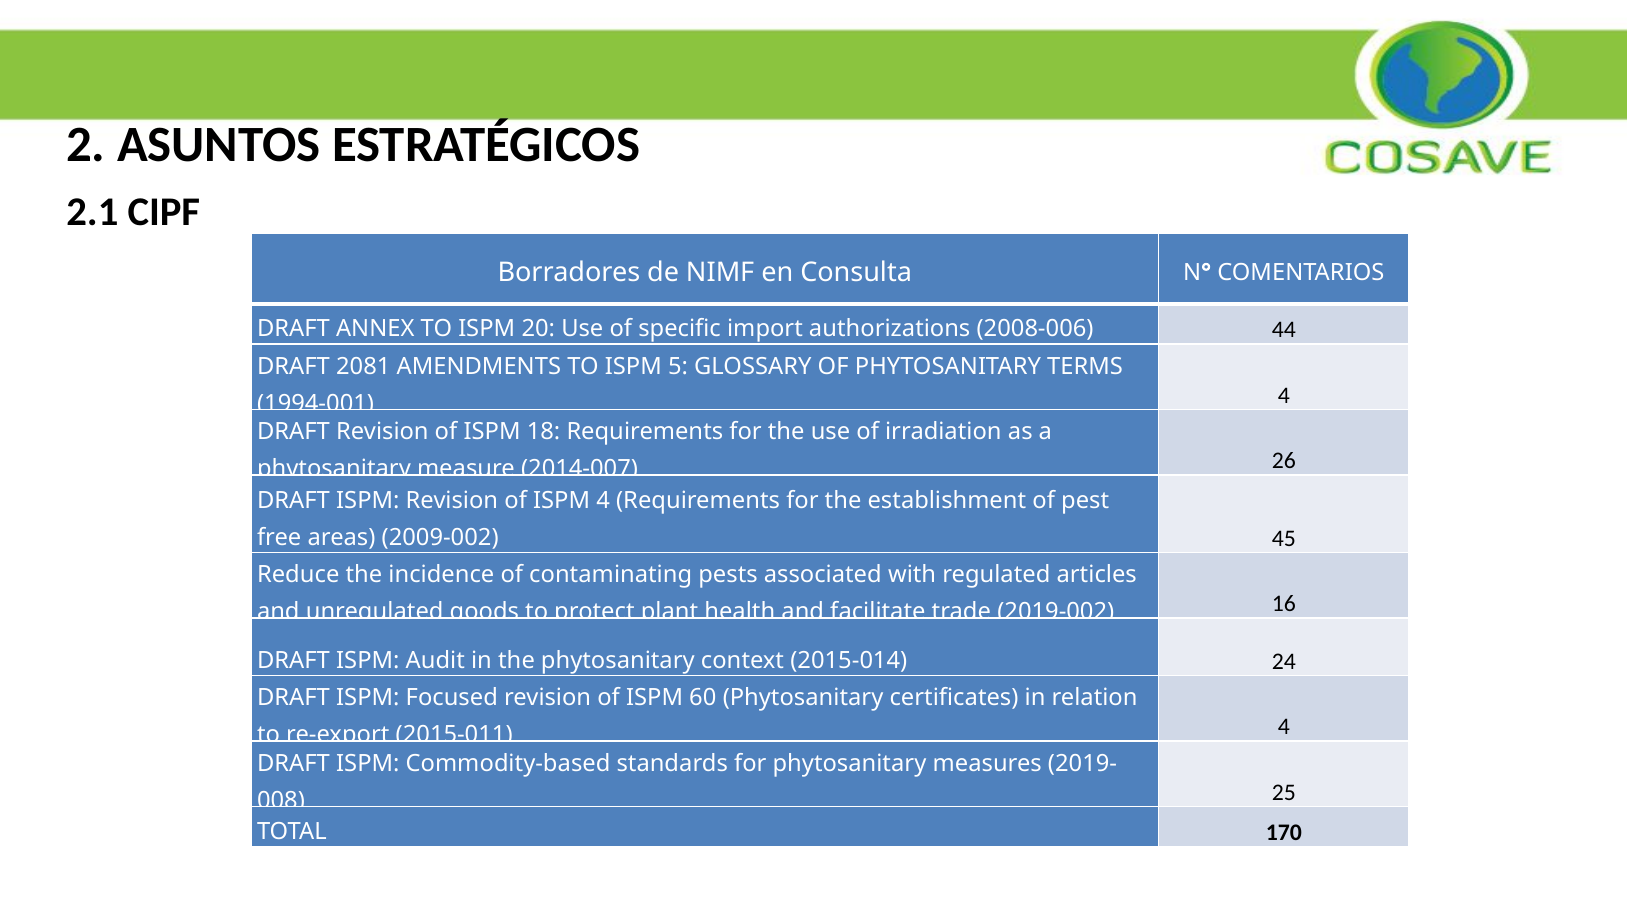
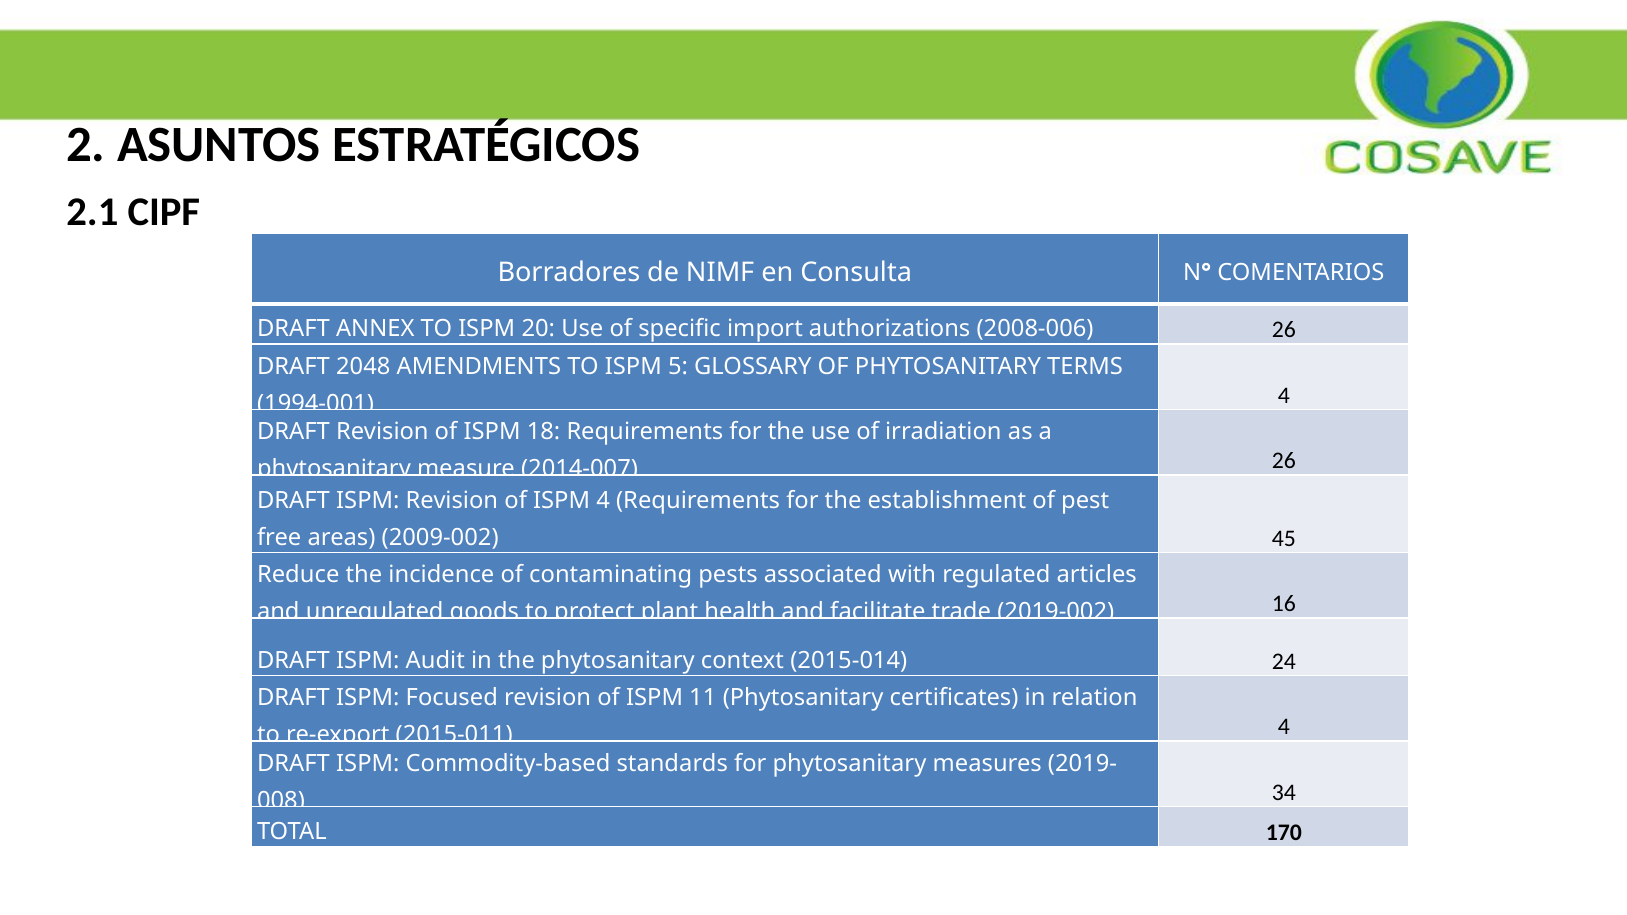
44: 44 -> 26 (1284, 330)
2081: 2081 -> 2048 (363, 366)
60: 60 -> 11 (703, 698)
25: 25 -> 34 (1284, 792)
